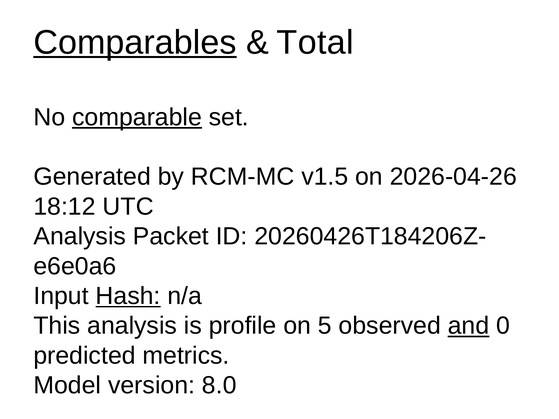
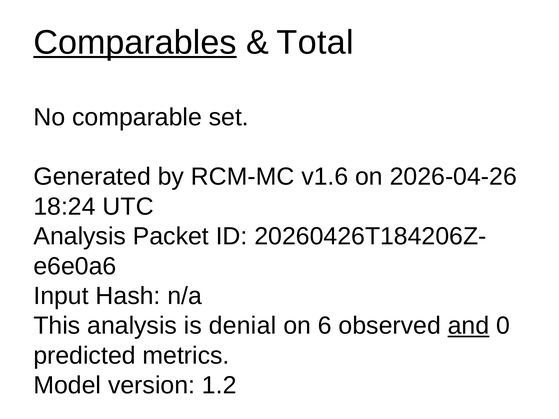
comparable underline: present -> none (137, 117)
v1.5: v1.5 -> v1.6 (325, 177)
18:12: 18:12 -> 18:24 (65, 207)
Hash underline: present -> none (128, 296)
profile: profile -> denial (242, 326)
5: 5 -> 6 (325, 326)
8.0: 8.0 -> 1.2 (219, 386)
